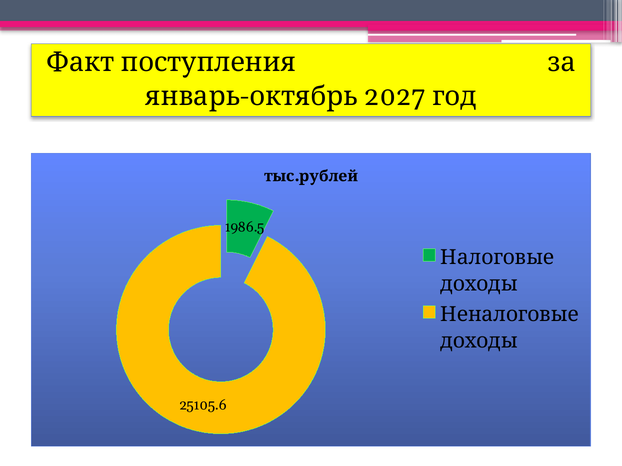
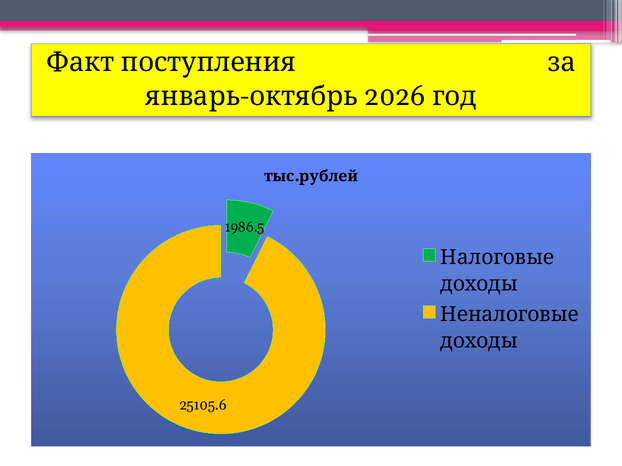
2027: 2027 -> 2026 (395, 97)
